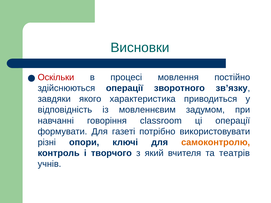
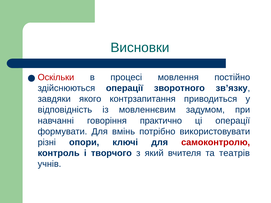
характеристика: характеристика -> контрзапитання (143, 99)
classroom: classroom -> практично (161, 121)
газеті: газеті -> вмінь (124, 132)
самоконтролю colour: orange -> red (216, 142)
